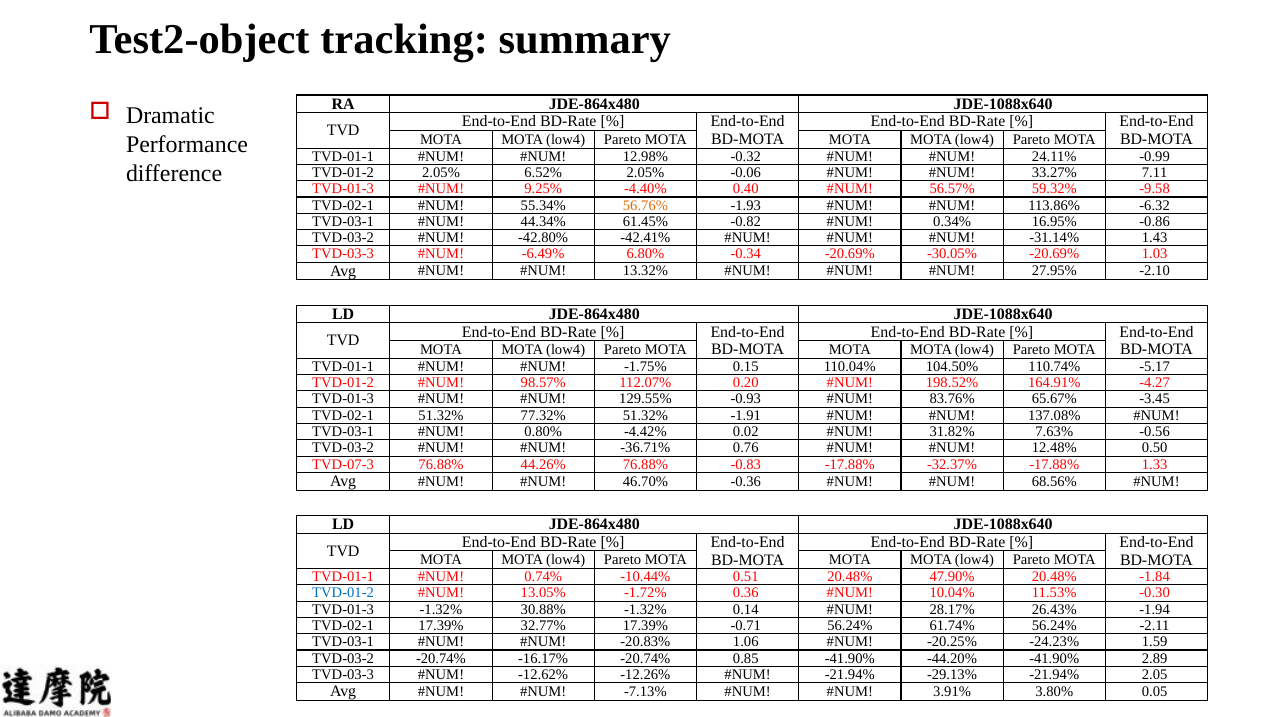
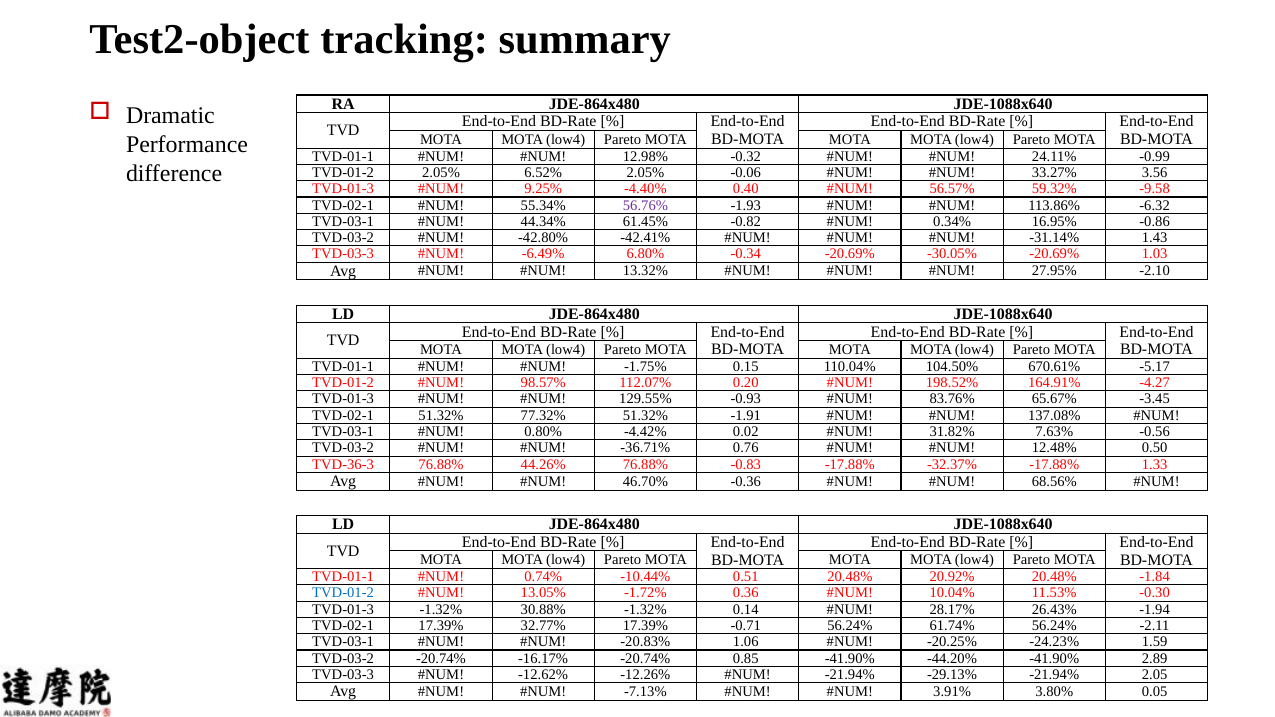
7.11: 7.11 -> 3.56 (1155, 173)
56.76% colour: orange -> purple (645, 205)
110.74%: 110.74% -> 670.61% (1054, 367)
TVD-07-3: TVD-07-3 -> TVD-36-3 (343, 464)
47.90%: 47.90% -> 20.92% (952, 577)
